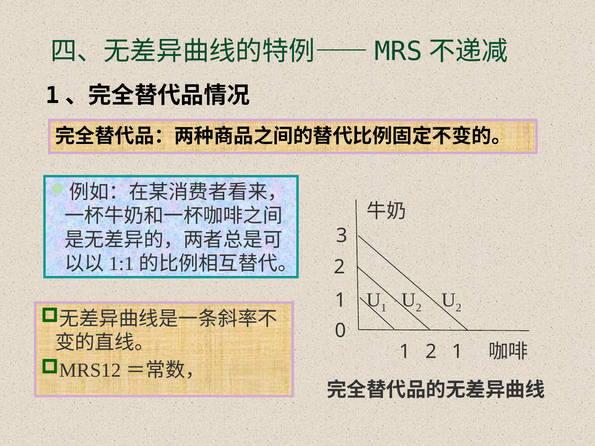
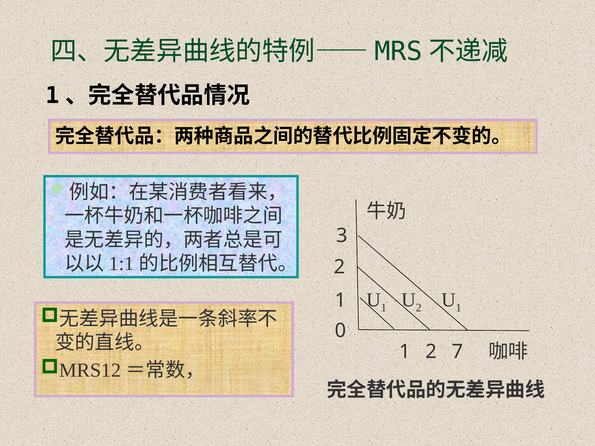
2: 2 -> 1 (459, 308)
1 2 1: 1 -> 7 (457, 352)
